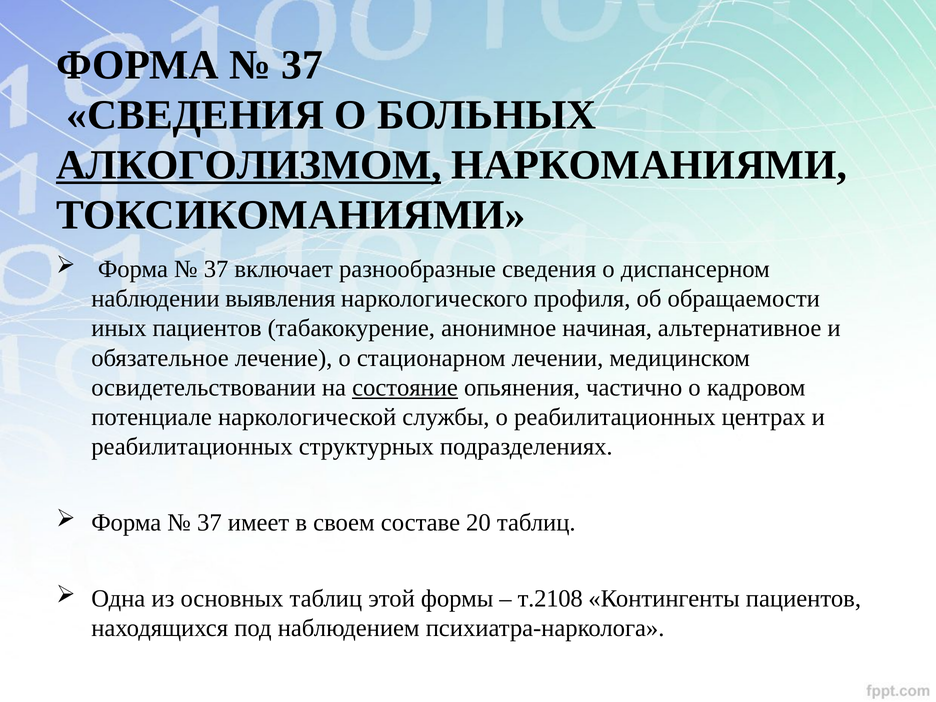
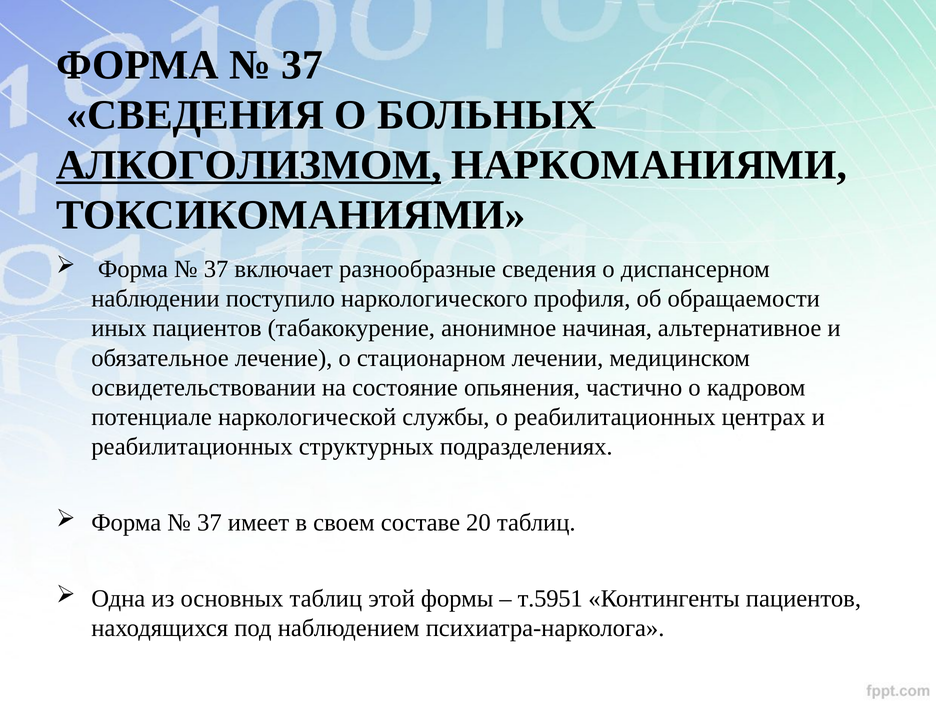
выявления: выявления -> поступило (280, 299)
состояние underline: present -> none (405, 388)
т.2108: т.2108 -> т.5951 (550, 599)
